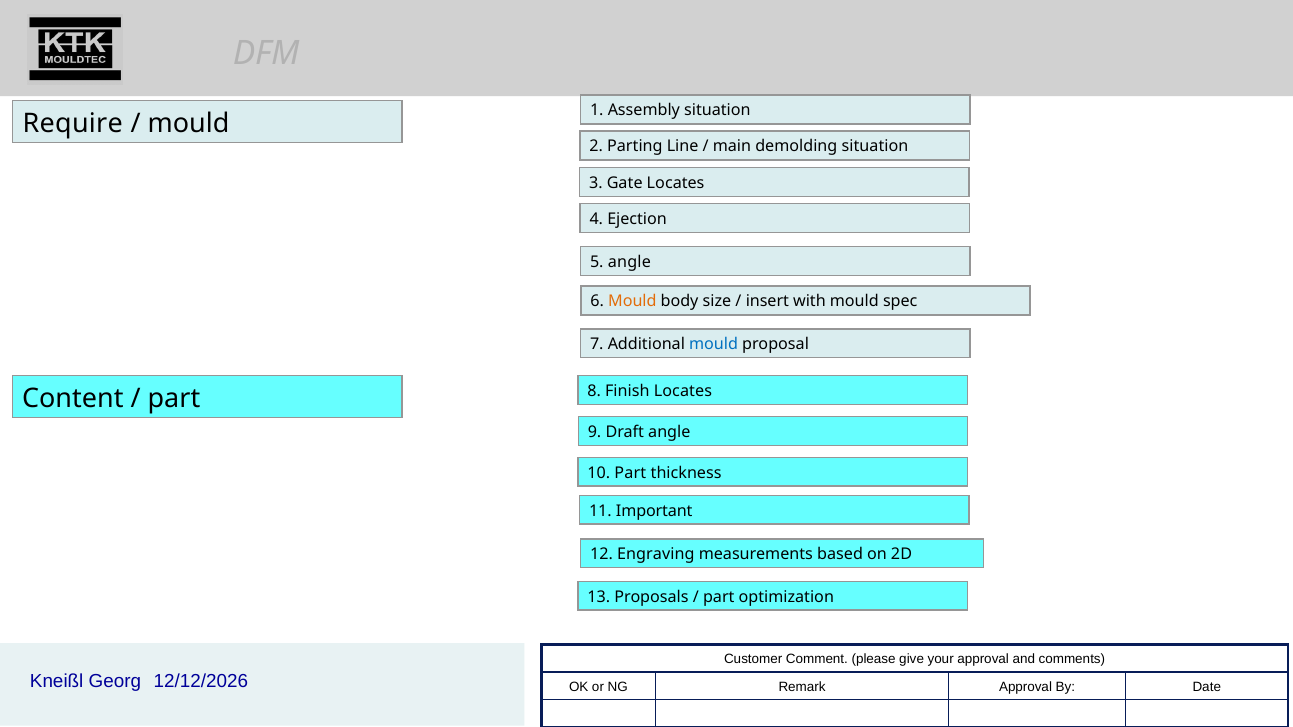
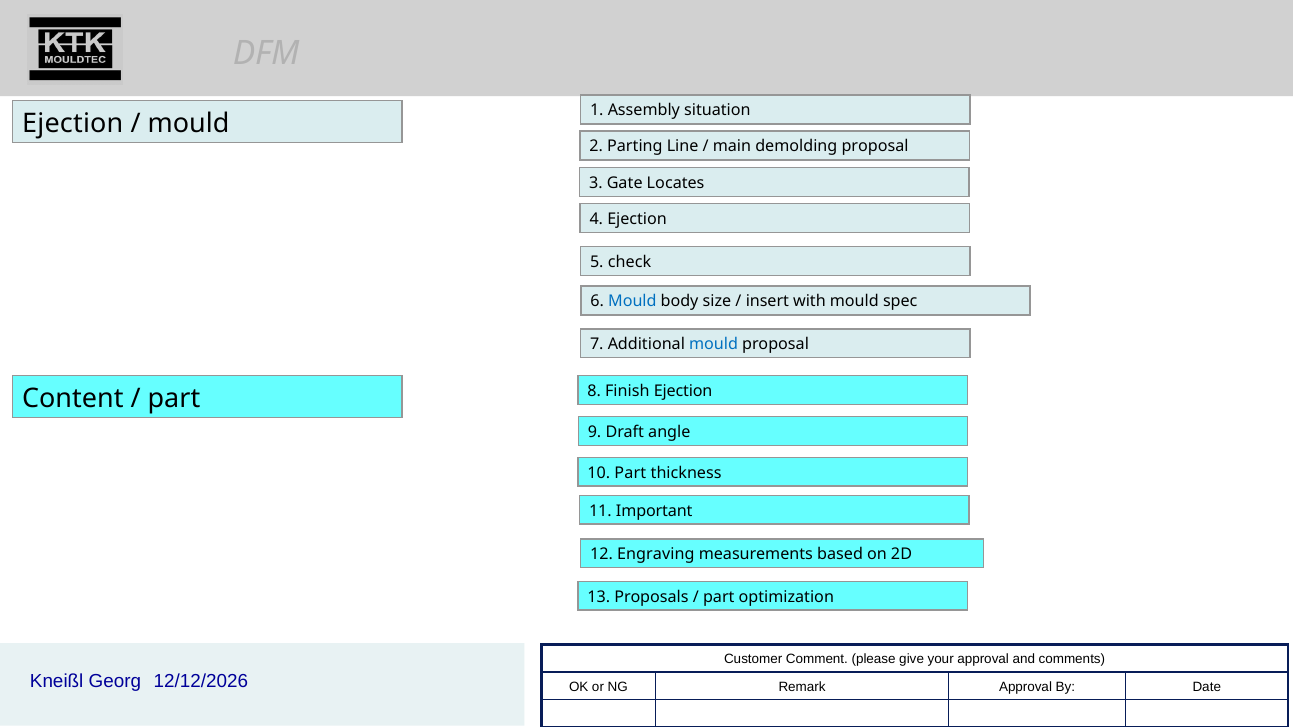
Require: Require -> Ejection (73, 123)
demolding situation: situation -> proposal (875, 147)
5 angle: angle -> check (629, 262)
Mould colour: orange -> blue (632, 302)
Finish Locates: Locates -> Ejection (683, 391)
